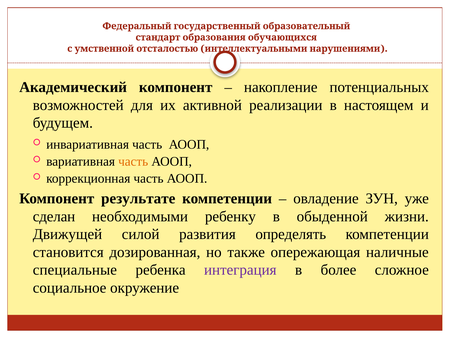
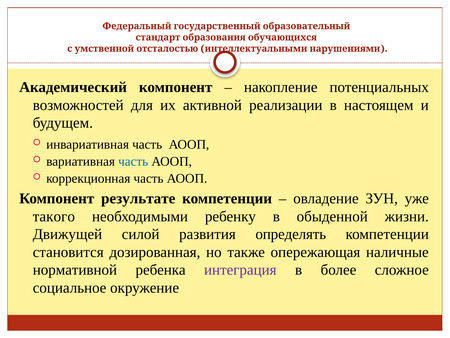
часть colour: orange -> blue (133, 161)
сделан: сделан -> такого (54, 216)
специальные: специальные -> нормативной (75, 270)
